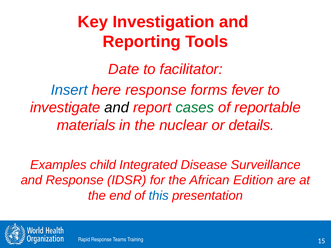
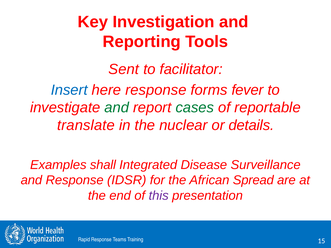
Date: Date -> Sent (124, 69)
and colour: black -> green (117, 108)
materials: materials -> translate (86, 125)
child: child -> shall (103, 165)
Edition: Edition -> Spread (253, 180)
this colour: blue -> purple (159, 196)
